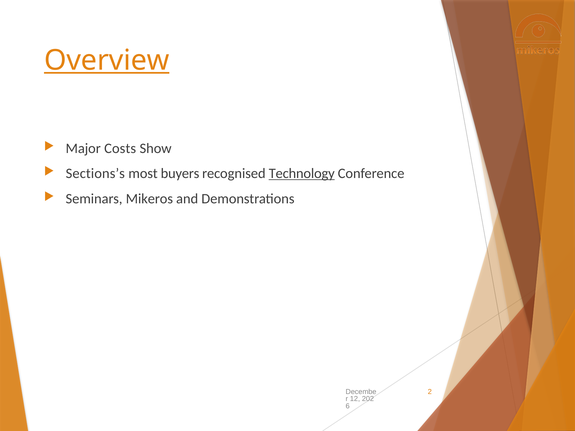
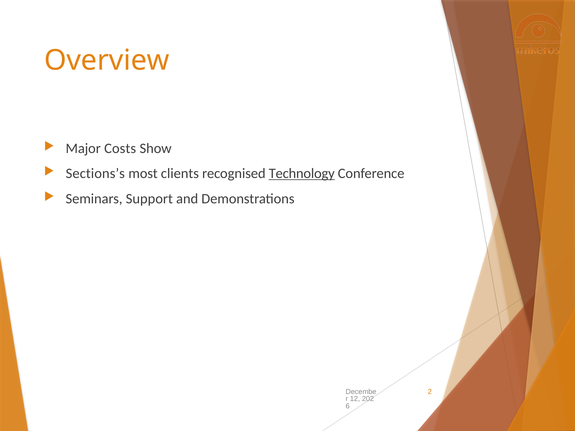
Overview underline: present -> none (107, 60)
buyers: buyers -> clients (180, 174)
Mikeros: Mikeros -> Support (149, 199)
